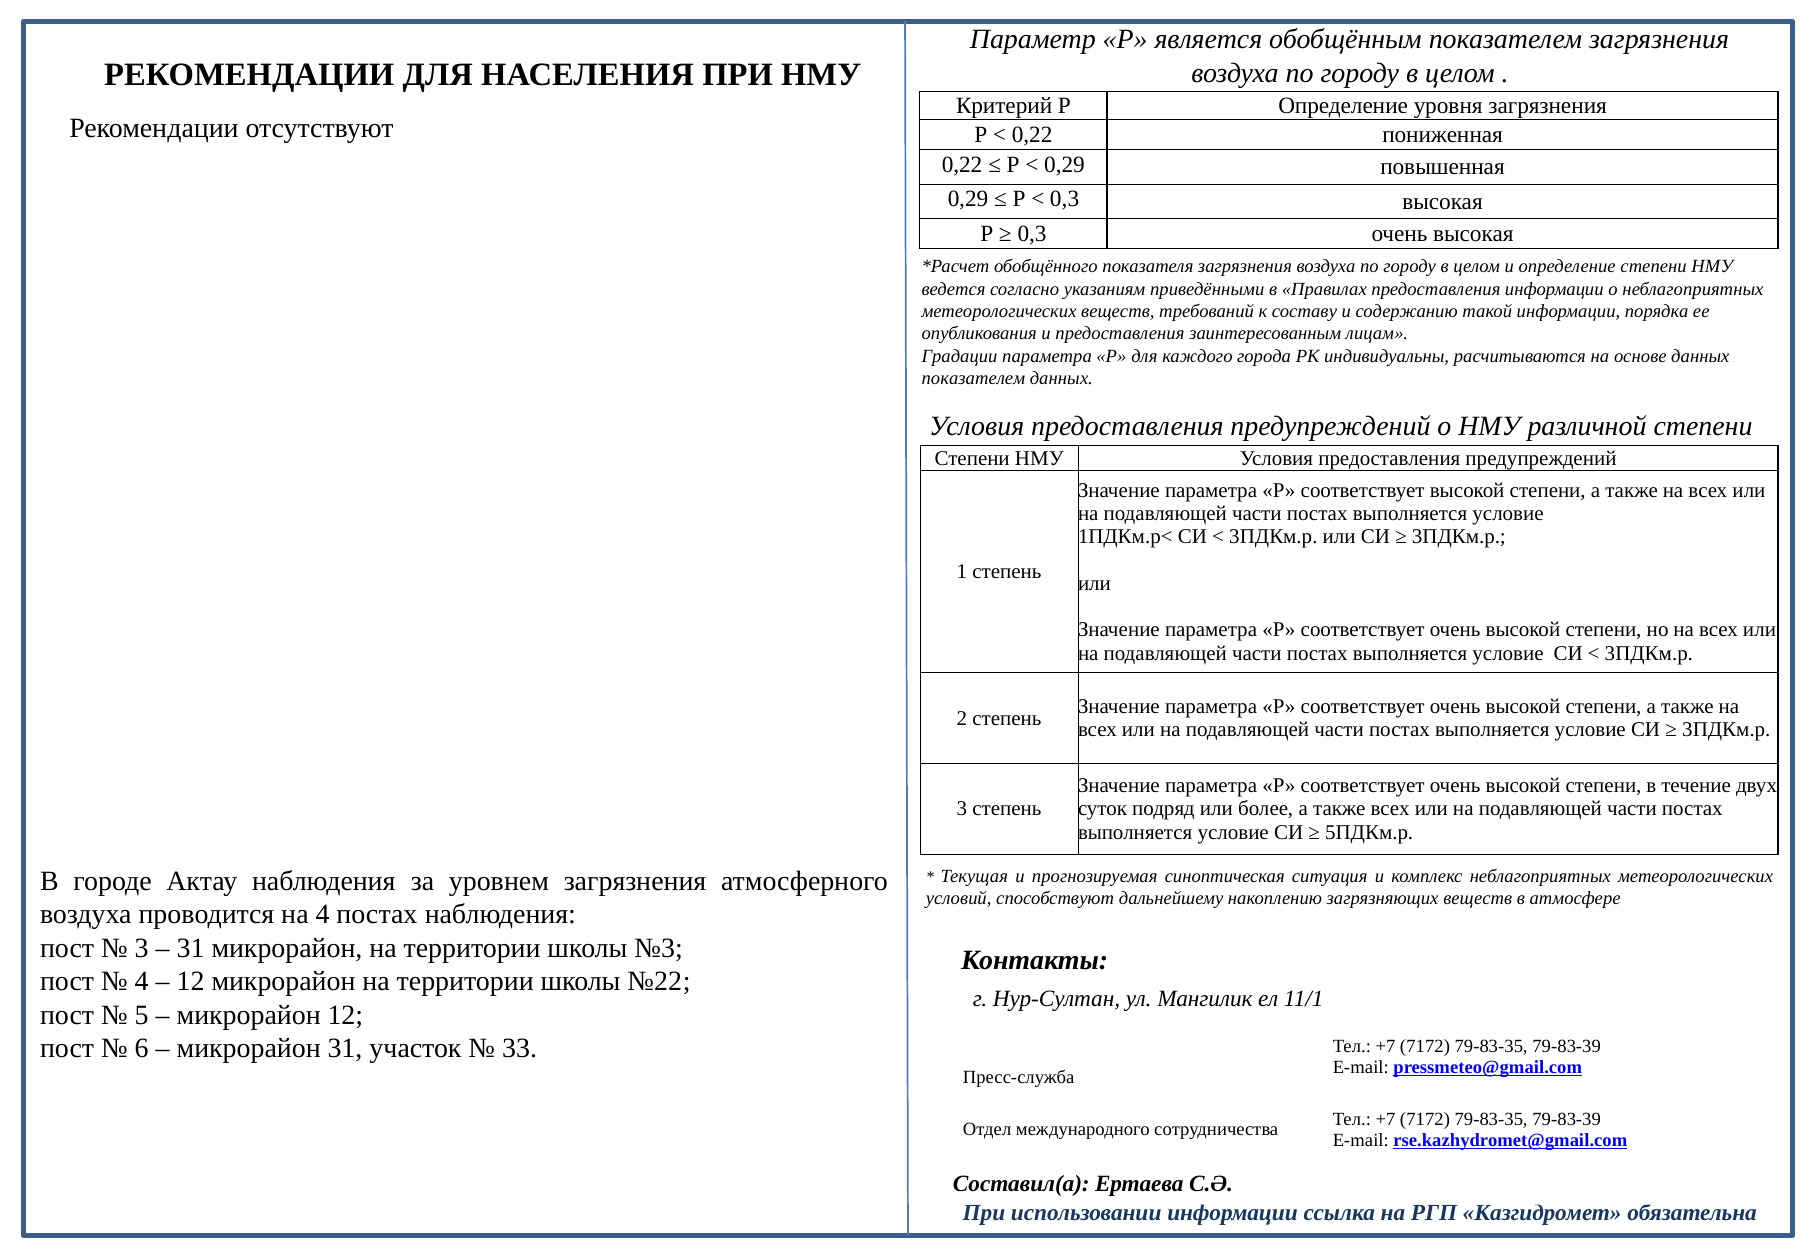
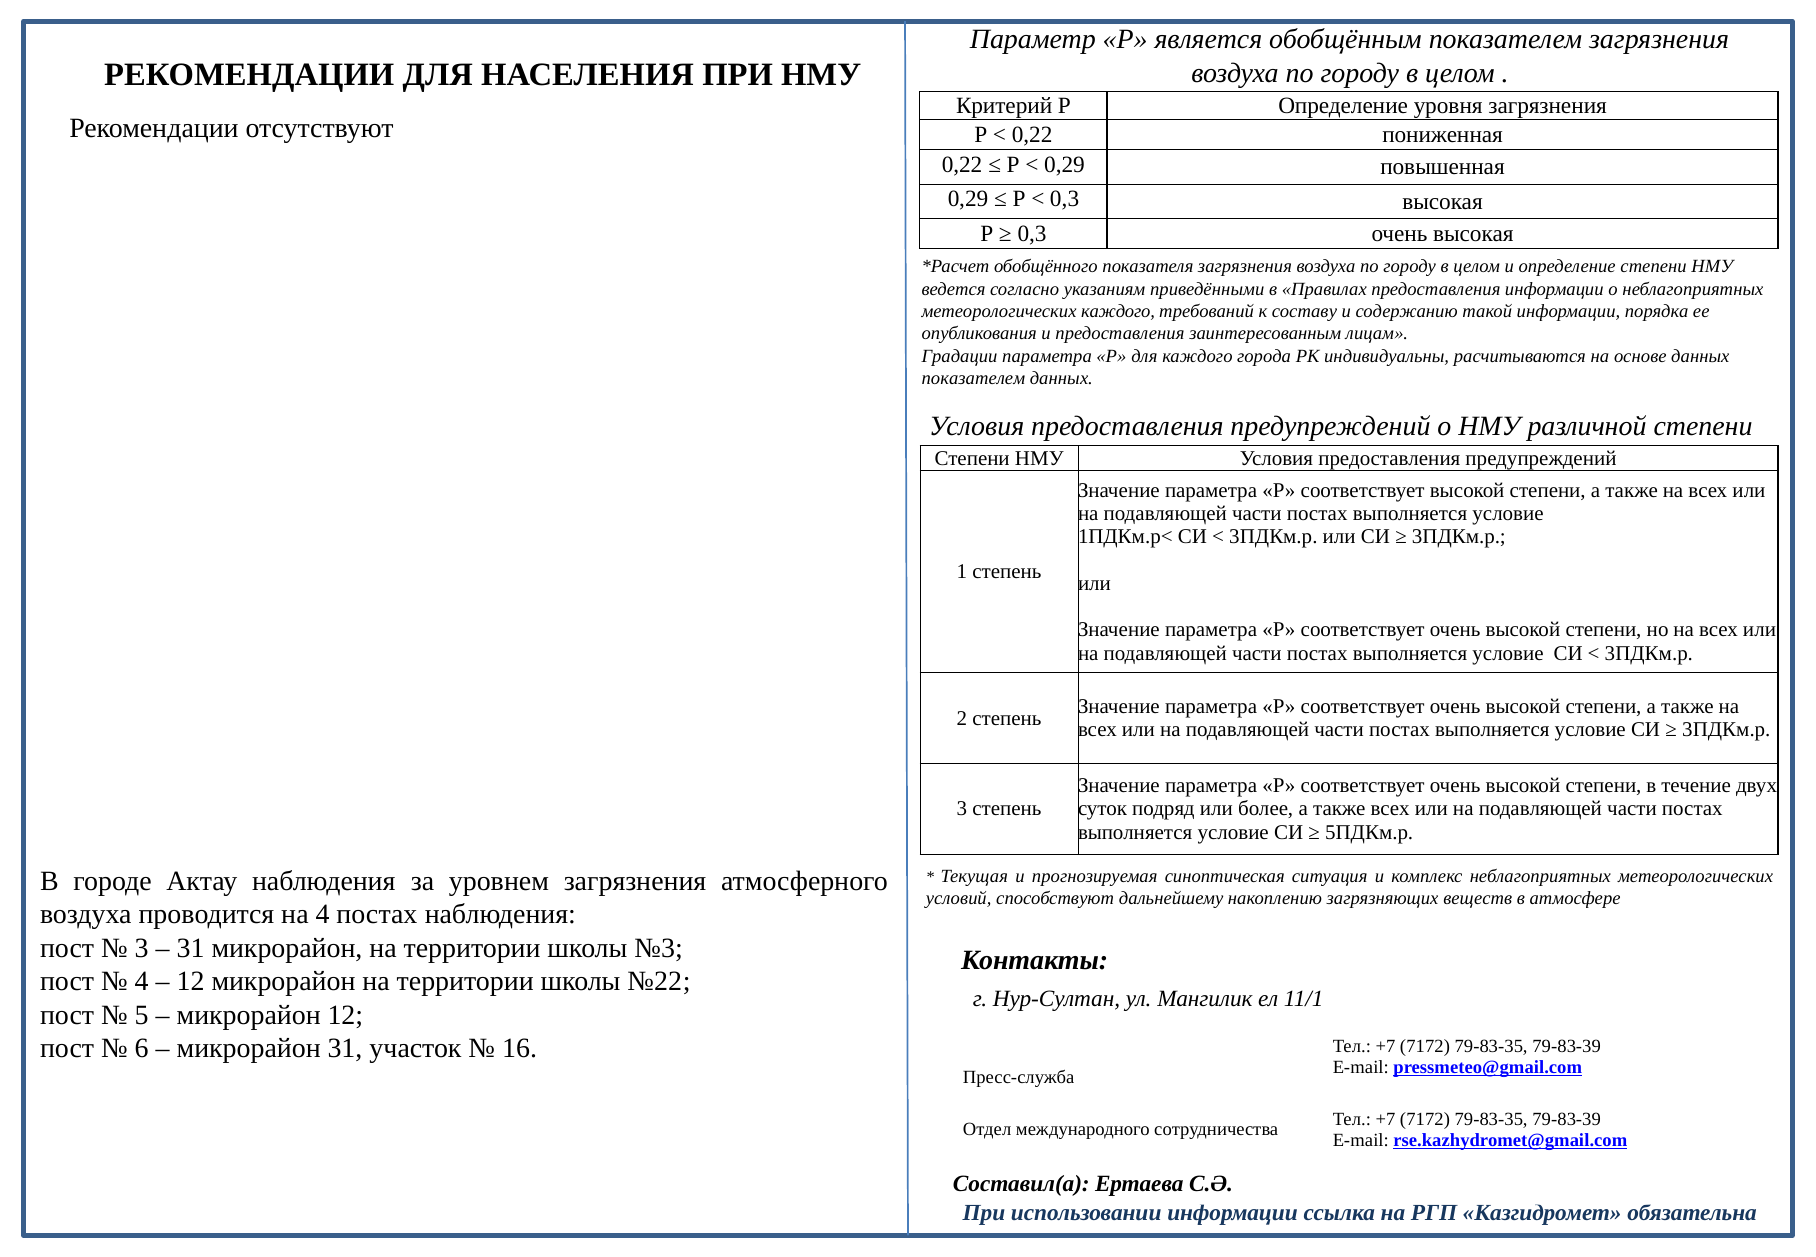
метеорологических веществ: веществ -> каждого (1118, 311)
33: 33 -> 16 (520, 1049)
